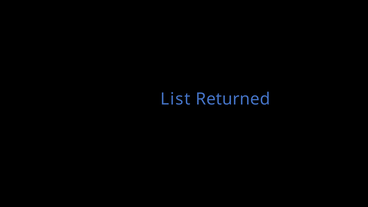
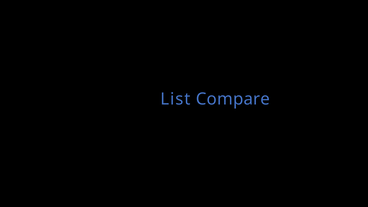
Returned: Returned -> Compare (233, 99)
